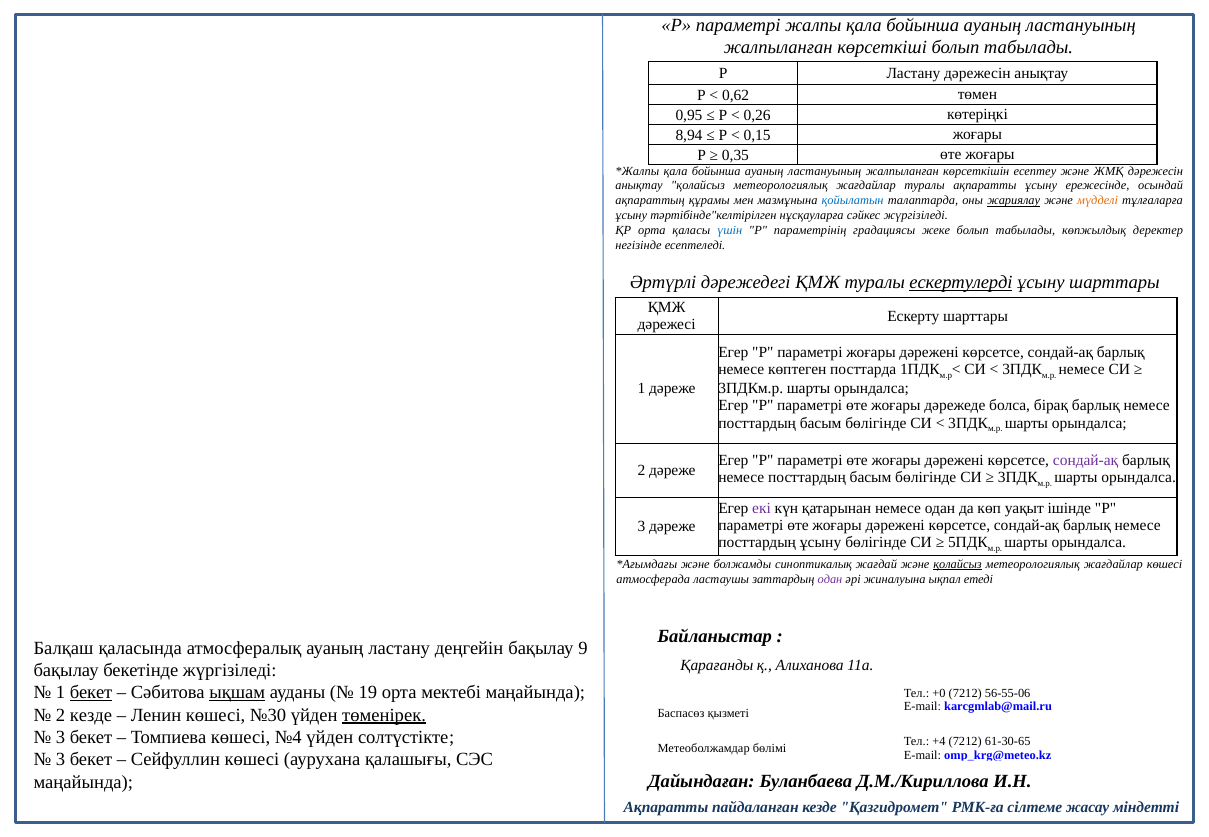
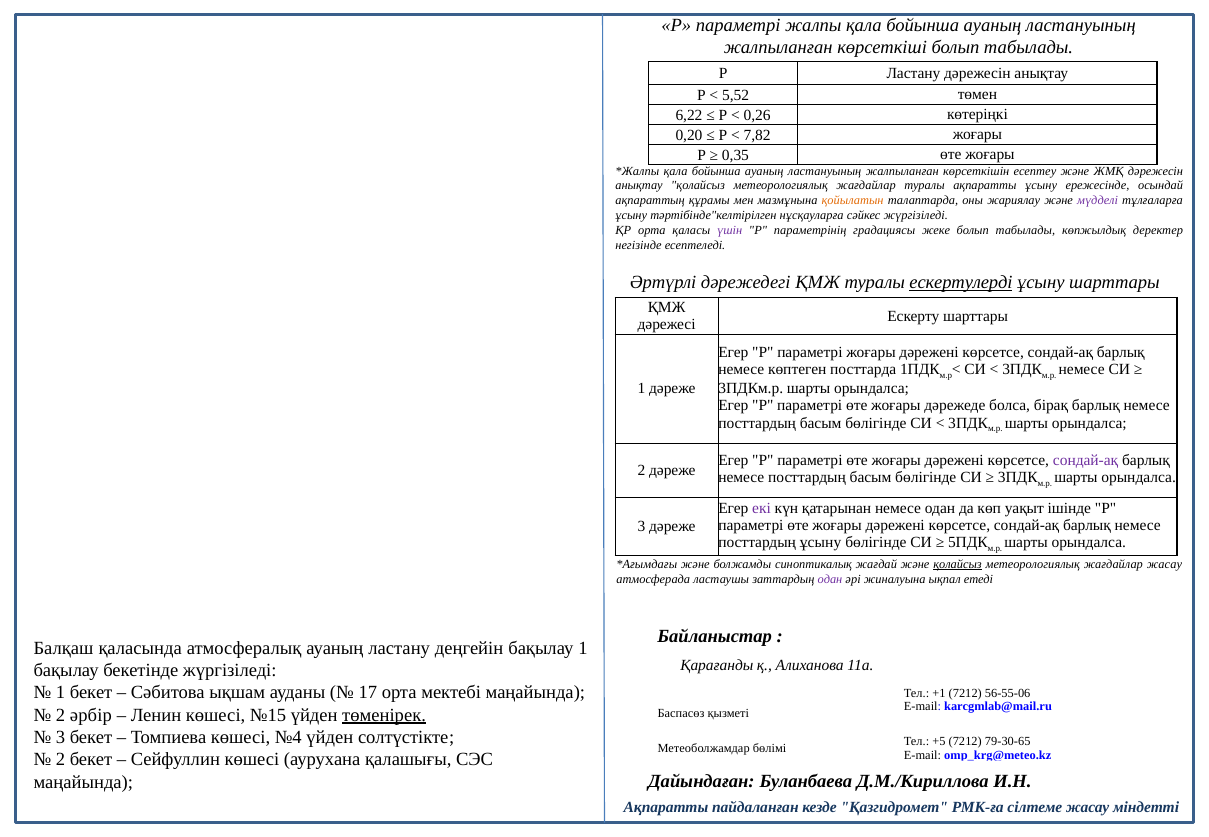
0,62: 0,62 -> 5,52 (736, 95)
0,95: 0,95 -> 6,22 (689, 115)
8,94: 8,94 -> 0,20 (689, 135)
0,15: 0,15 -> 7,82 (757, 135)
қойылатын colour: blue -> orange (853, 201)
жариялау underline: present -> none (1014, 201)
мүдделі colour: orange -> purple (1098, 201)
үшін colour: blue -> purple (730, 230)
жағдайлар көшесі: көшесі -> жасау (1164, 564)
бақылау 9: 9 -> 1 (583, 648)
бекет underline: present -> none (91, 693)
ықшам underline: present -> none (237, 693)
19: 19 -> 17 (368, 693)
+0: +0 -> +1 (939, 693)
2 кезде: кезде -> әрбір (91, 715)
№30: №30 -> №15 (268, 715)
+4: +4 -> +5 (939, 741)
61-30-65: 61-30-65 -> 79-30-65 (1008, 741)
3: 3 -> 2 (61, 760)
